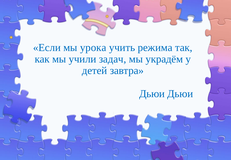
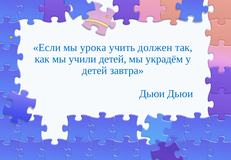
режима: режима -> должен (155, 48)
учили задач: задач -> детей (113, 59)
